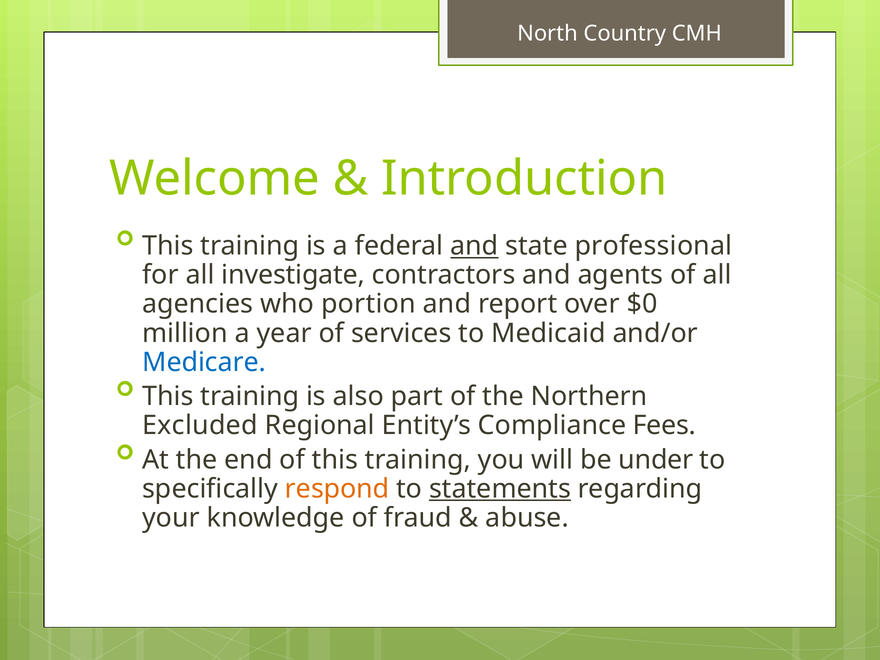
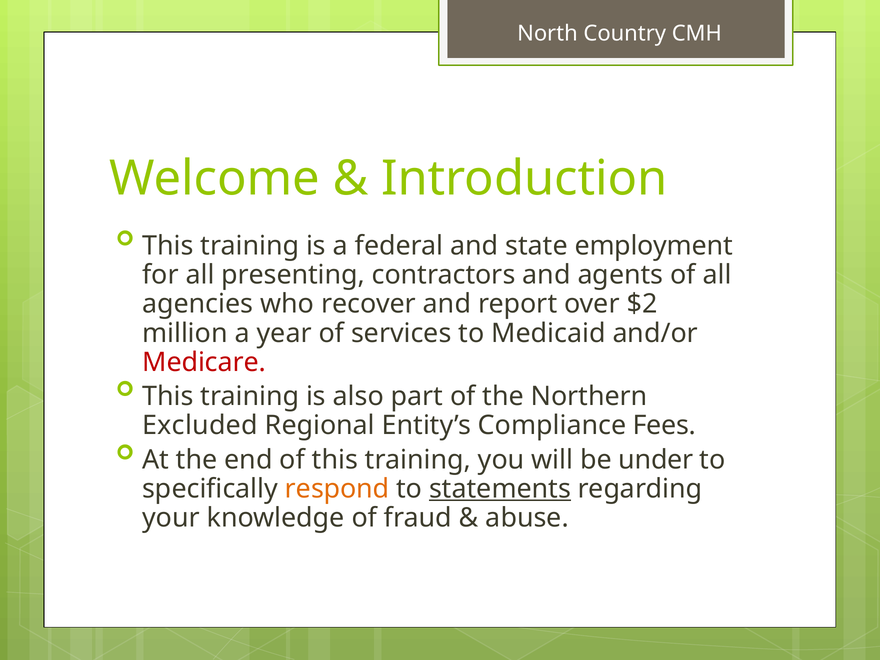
and underline: present -> none (474, 246)
professional: professional -> employment (654, 246)
investigate: investigate -> presenting (293, 275)
portion: portion -> recover (369, 304)
$0: $0 -> $2 (642, 304)
Medicare colour: blue -> red (204, 362)
